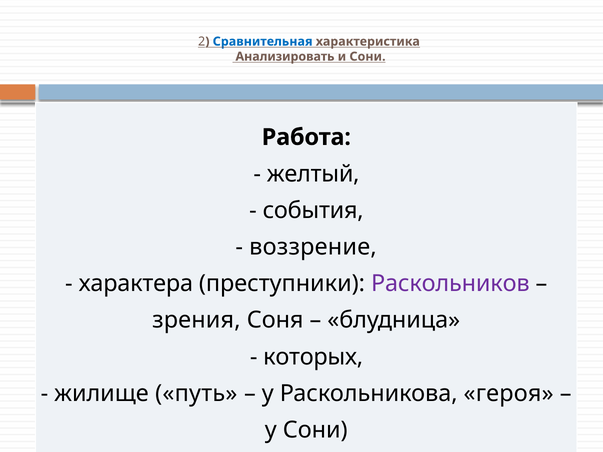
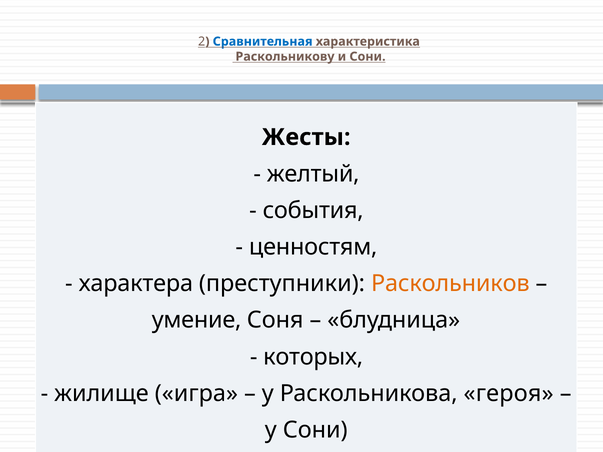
Анализировать: Анализировать -> Раскольникову (285, 57)
Работа: Работа -> Жесты (306, 137)
воззрение: воззрение -> ценностям (313, 247)
Раскольников colour: purple -> orange (450, 284)
зрения: зрения -> умение (197, 320)
путь: путь -> игра (196, 394)
